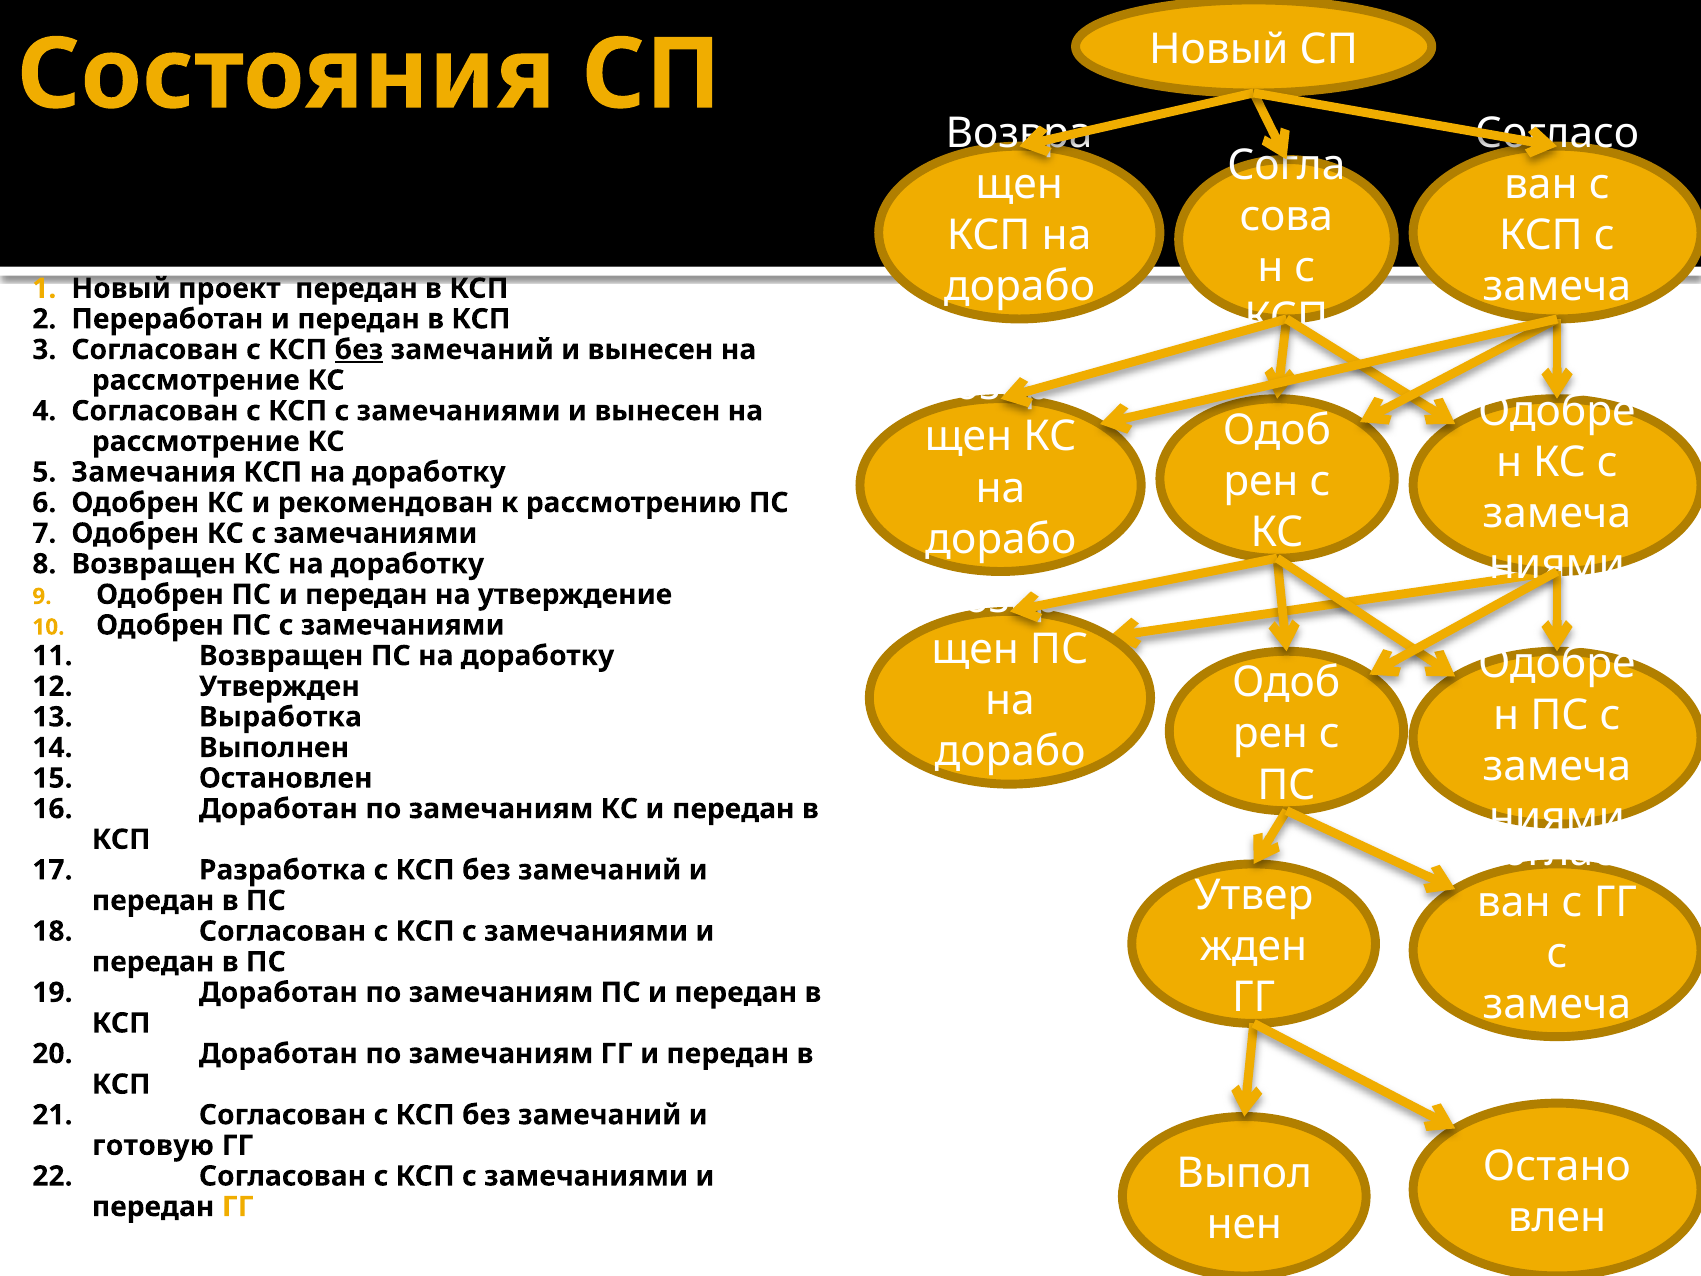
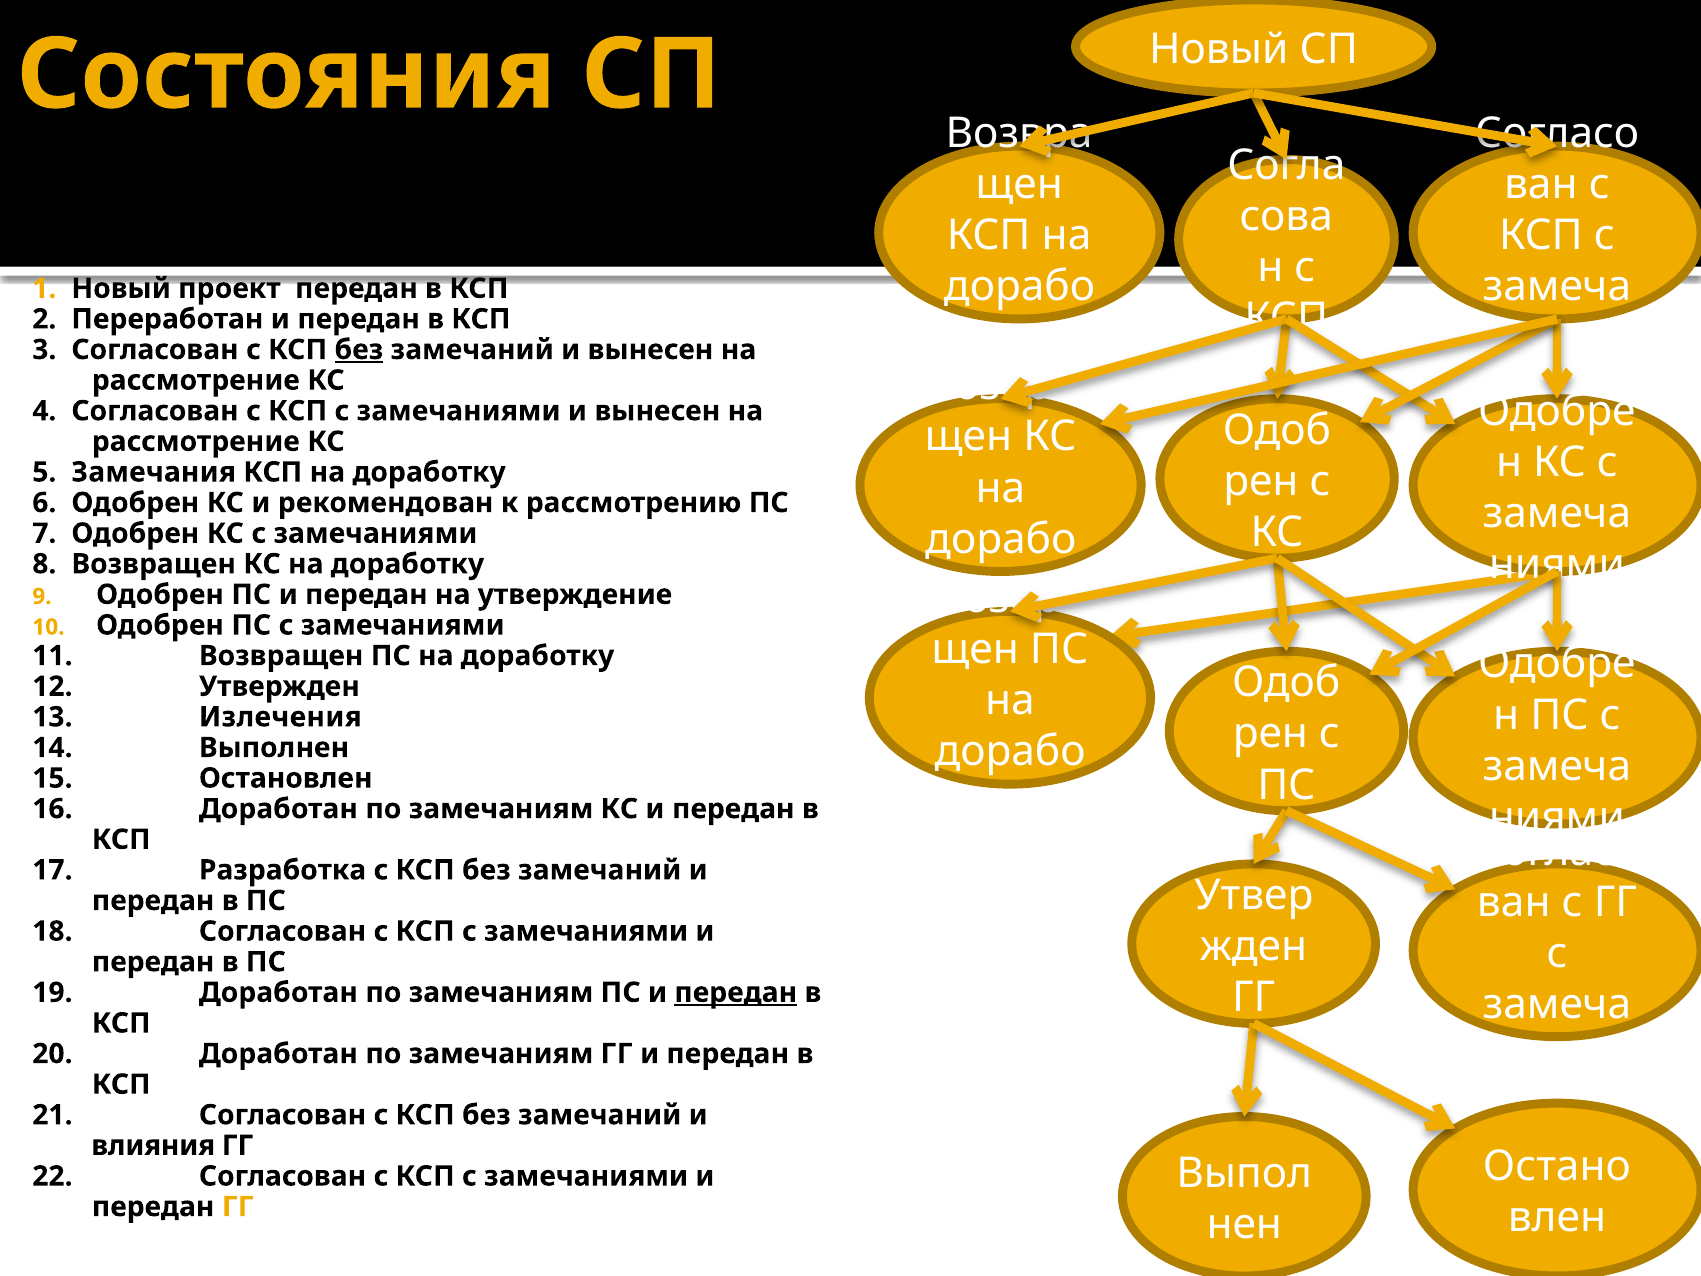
Выработка: Выработка -> Излечения (280, 717)
передан underline: none -> present (736, 992)
готовую: готовую -> влияния (153, 1145)
